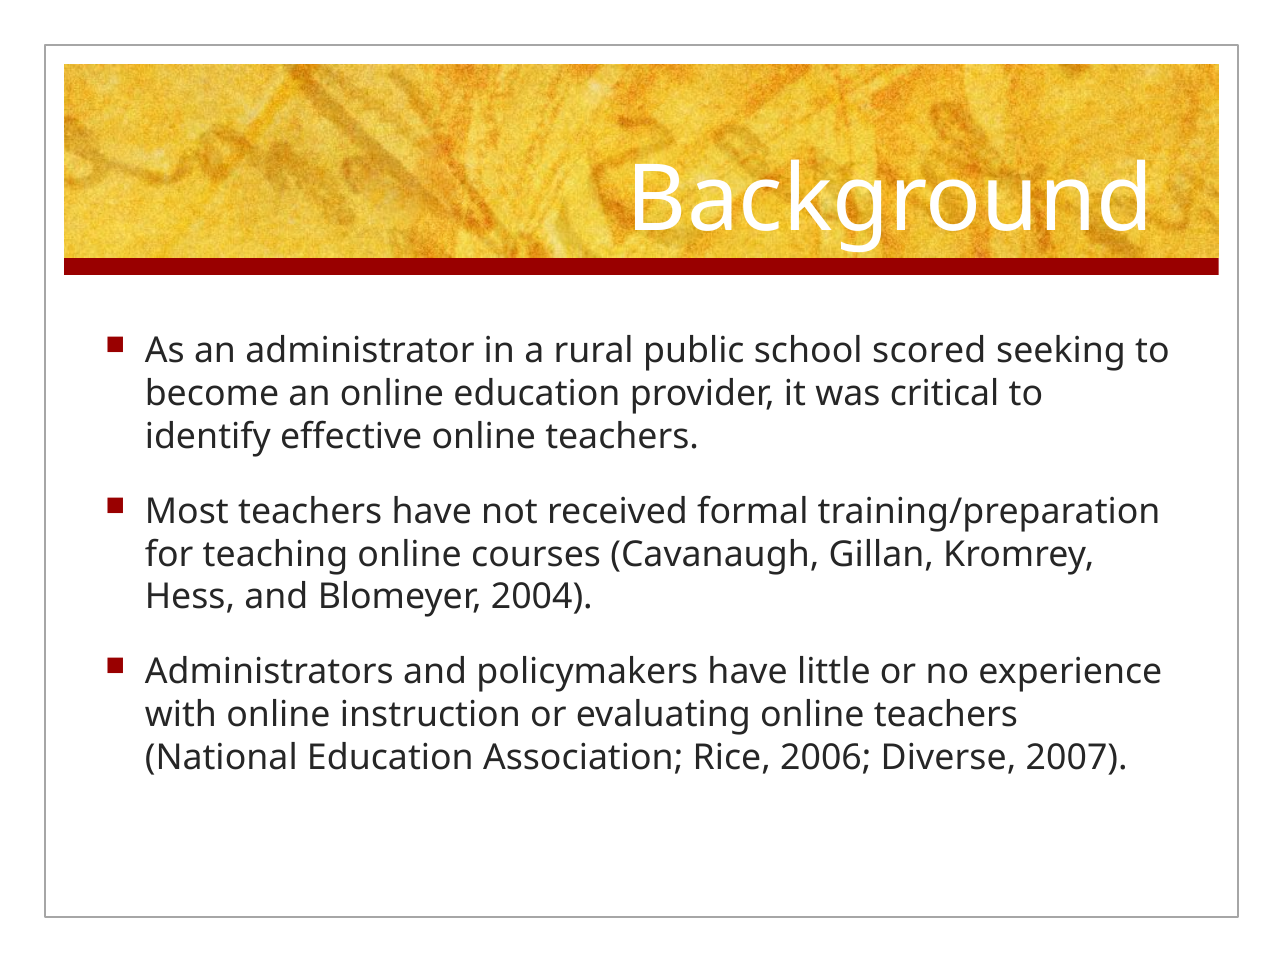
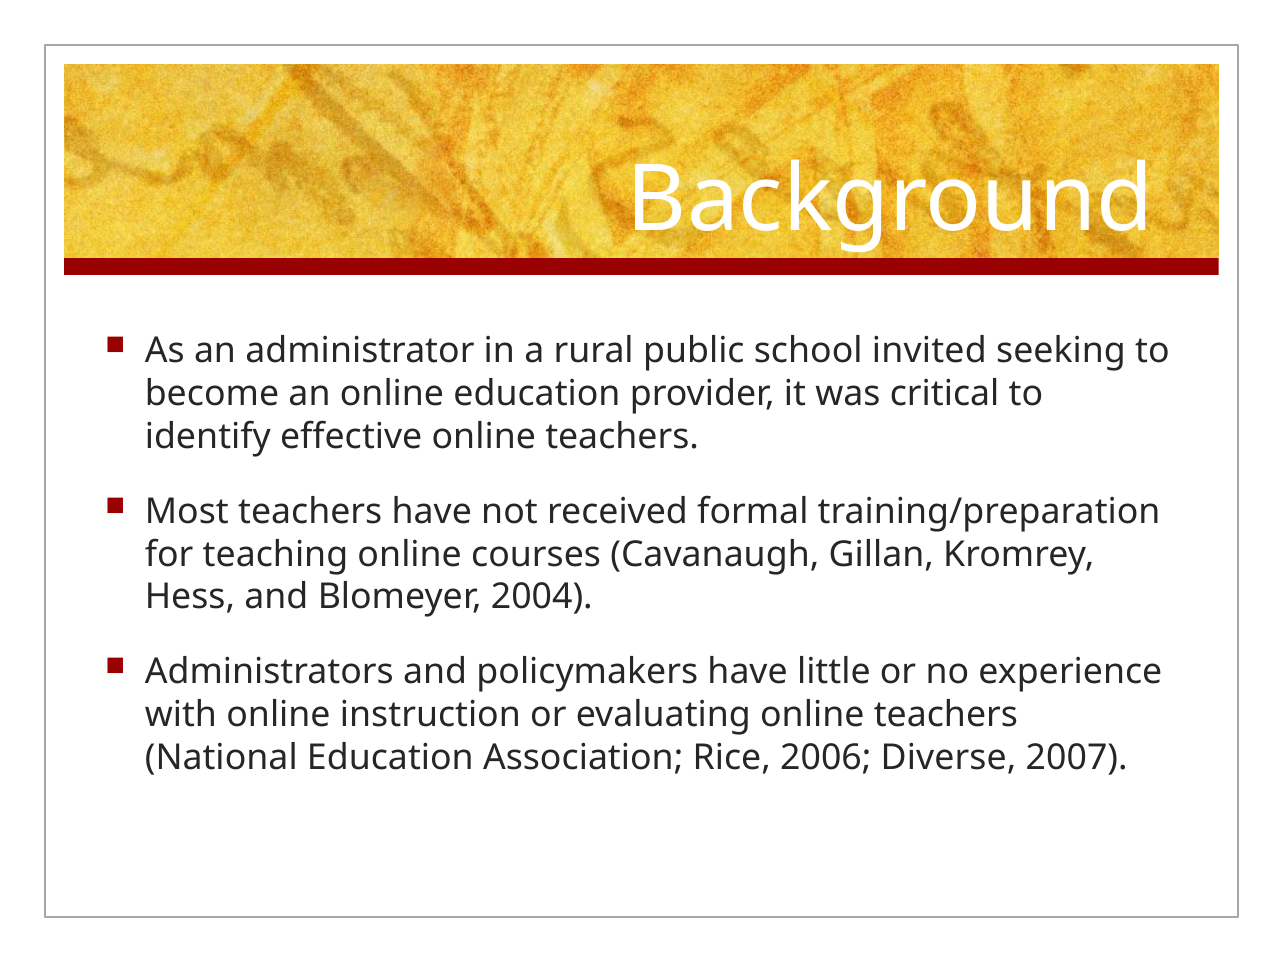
scored: scored -> invited (929, 351)
